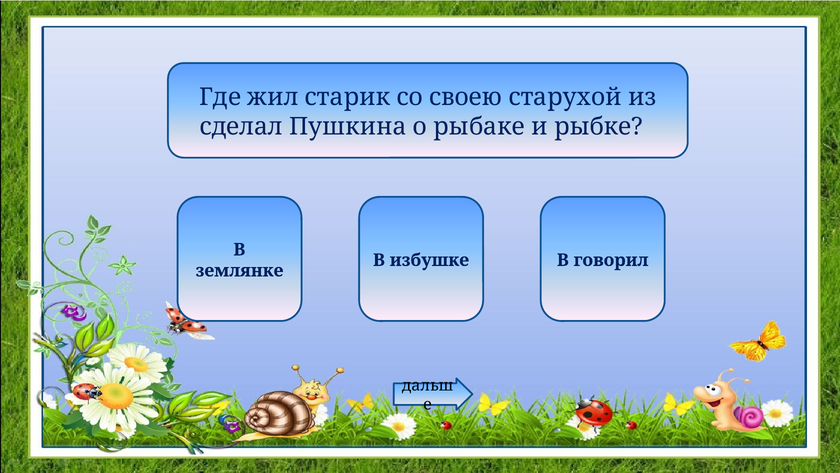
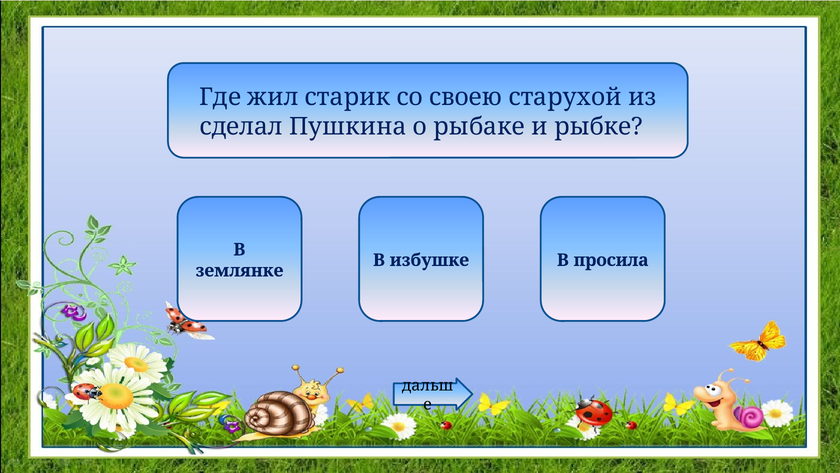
говорил: говорил -> просила (611, 260)
